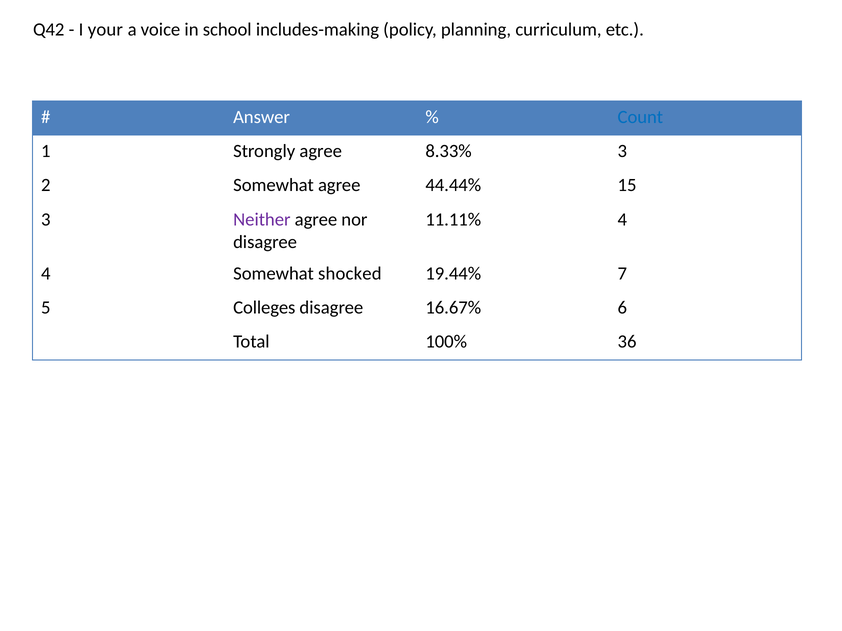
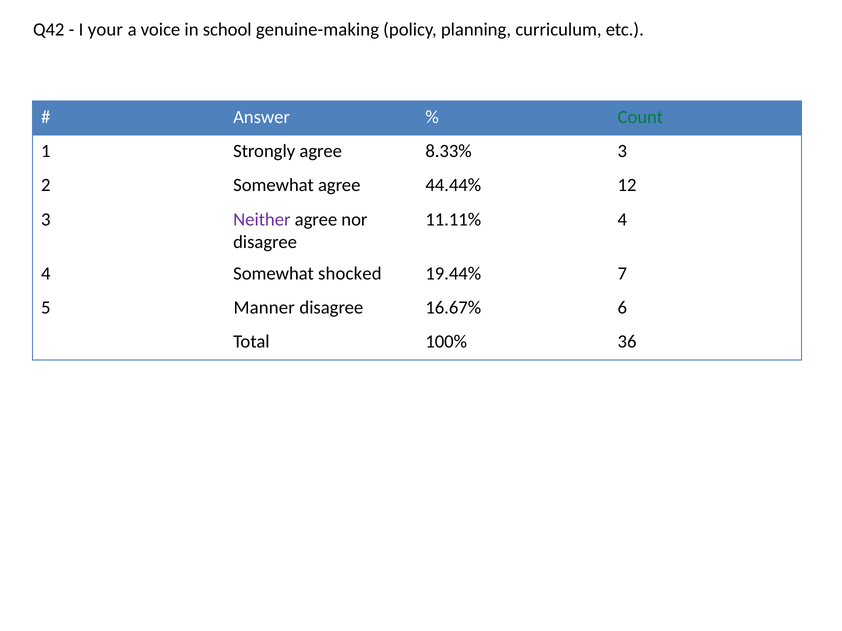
includes-making: includes-making -> genuine-making (317, 30)
Count colour: blue -> green (640, 117)
15: 15 -> 12 (627, 185)
Colleges: Colleges -> Manner (264, 308)
